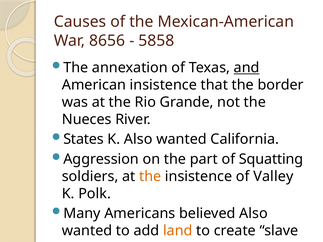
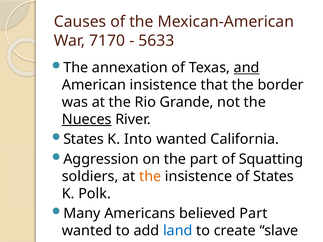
8656: 8656 -> 7170 (107, 41)
5858: 5858 -> 5633 (156, 41)
Nueces underline: none -> present (87, 119)
K Also: Also -> Into (138, 139)
of Valley: Valley -> States (274, 177)
believed Also: Also -> Part (253, 214)
land colour: orange -> blue (178, 231)
